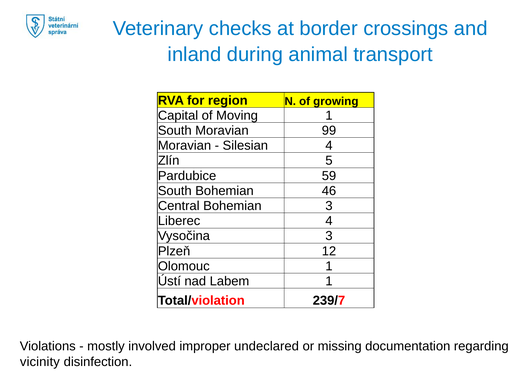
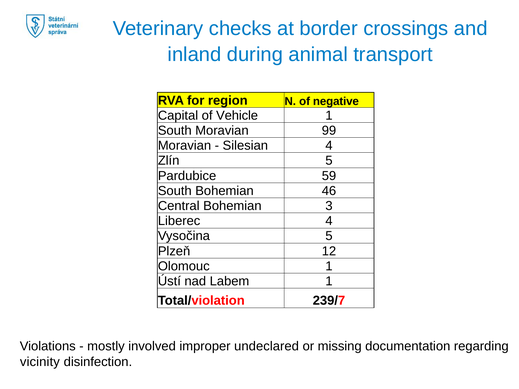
growing: growing -> negative (336, 101)
Moving: Moving -> Vehicle (237, 116)
Vysočina 3: 3 -> 5 (329, 236)
